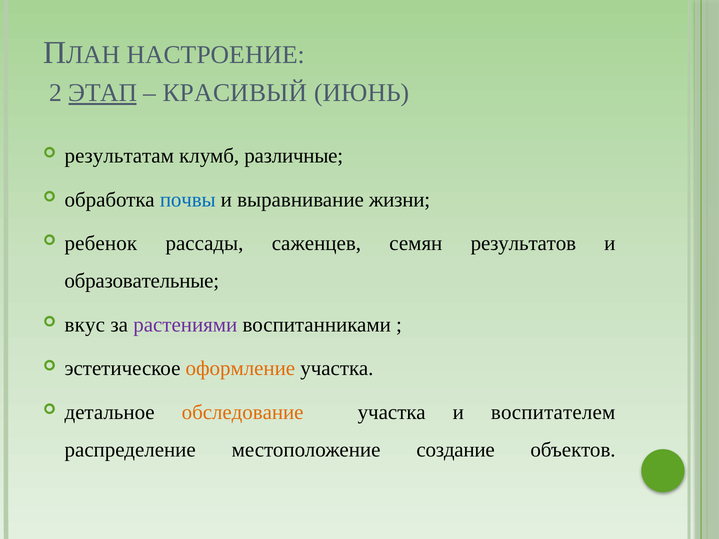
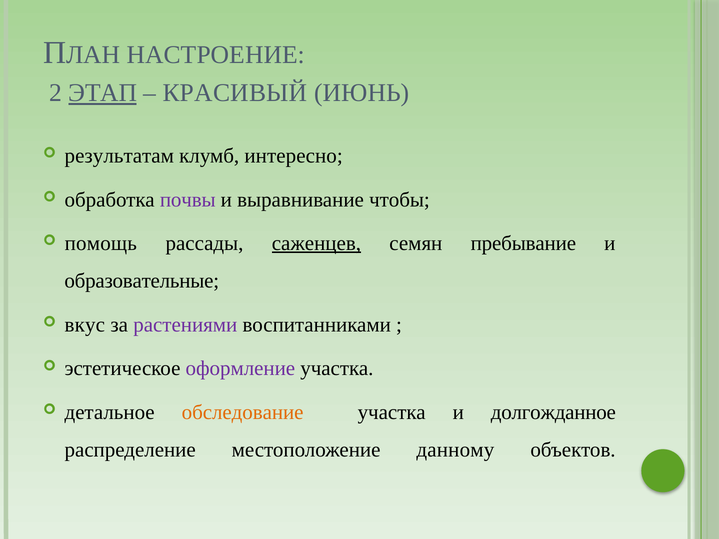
различные: различные -> интересно (294, 156)
почвы colour: blue -> purple (188, 200)
жизни: жизни -> чтобы (399, 200)
ребенок: ребенок -> помощь (101, 243)
саженцев underline: none -> present (316, 243)
результатов: результатов -> пребывание (523, 243)
оформление colour: orange -> purple (240, 369)
воспитателем: воспитателем -> долгожданное (553, 412)
создание: создание -> данному (455, 450)
